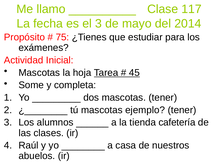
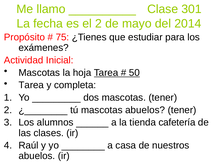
117: 117 -> 301 (192, 9)
el 3: 3 -> 2 (98, 24)
45: 45 -> 50 (134, 72)
Some: Some -> Tarea (31, 85)
mascotas ejemplo: ejemplo -> abuelos (145, 110)
